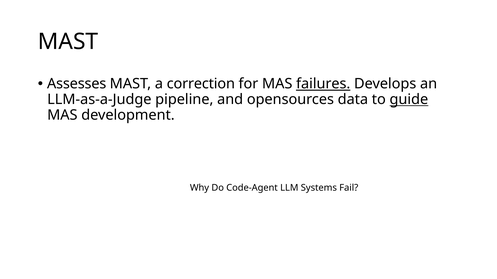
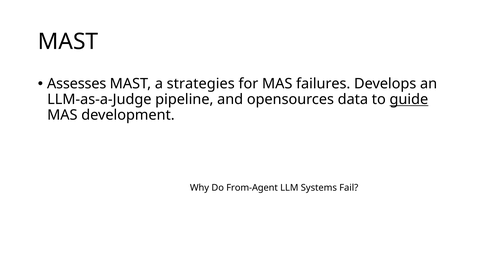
correction: correction -> strategies (201, 84)
failures underline: present -> none (323, 84)
Code-Agent: Code-Agent -> From-Agent (252, 188)
